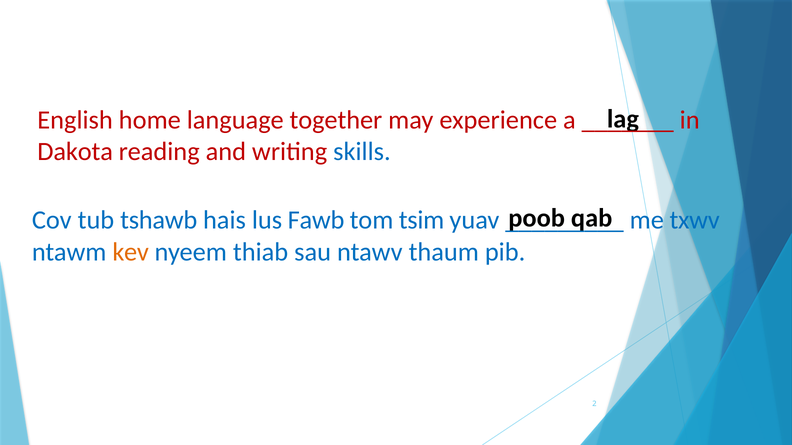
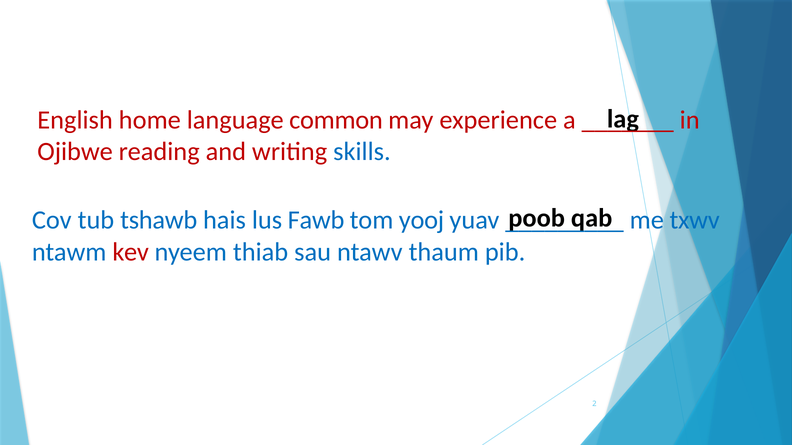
together: together -> common (336, 120)
Dakota: Dakota -> Ojibwe (75, 152)
tsim: tsim -> yooj (422, 220)
kev colour: orange -> red (131, 252)
